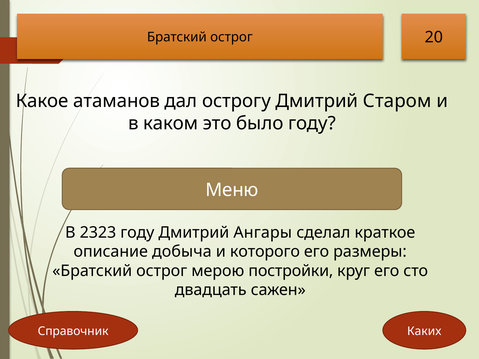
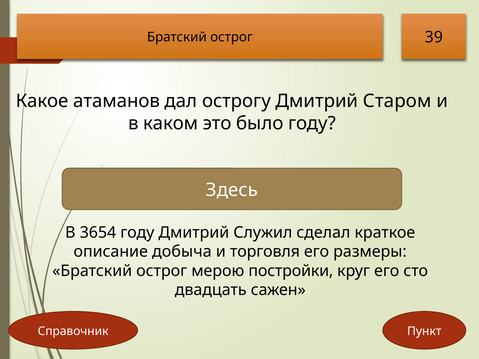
20: 20 -> 39 (434, 37)
Меню: Меню -> Здесь (232, 190)
2323: 2323 -> 3654 (98, 233)
Ангары: Ангары -> Служил (263, 233)
которого: которого -> торговля (265, 252)
Каких: Каких -> Пункт (424, 331)
